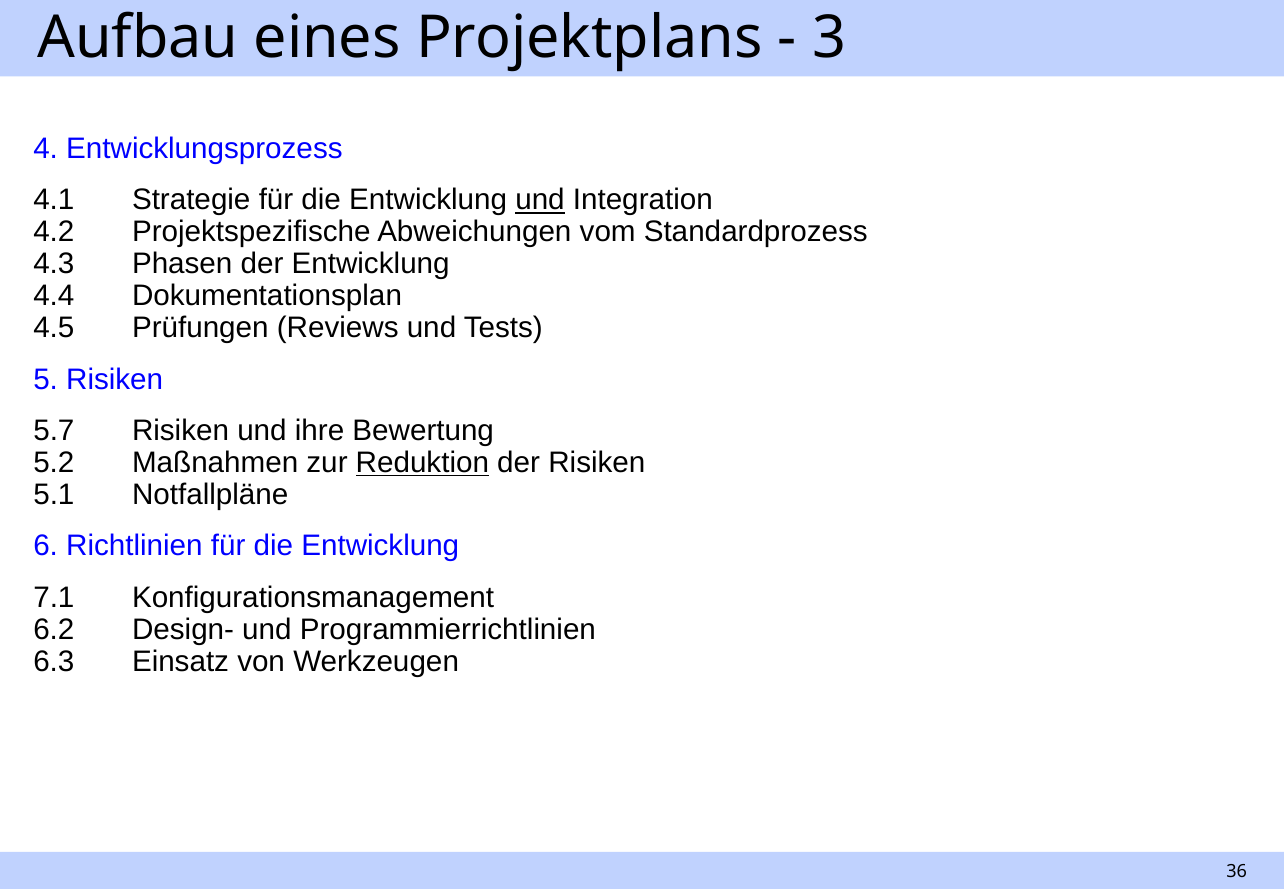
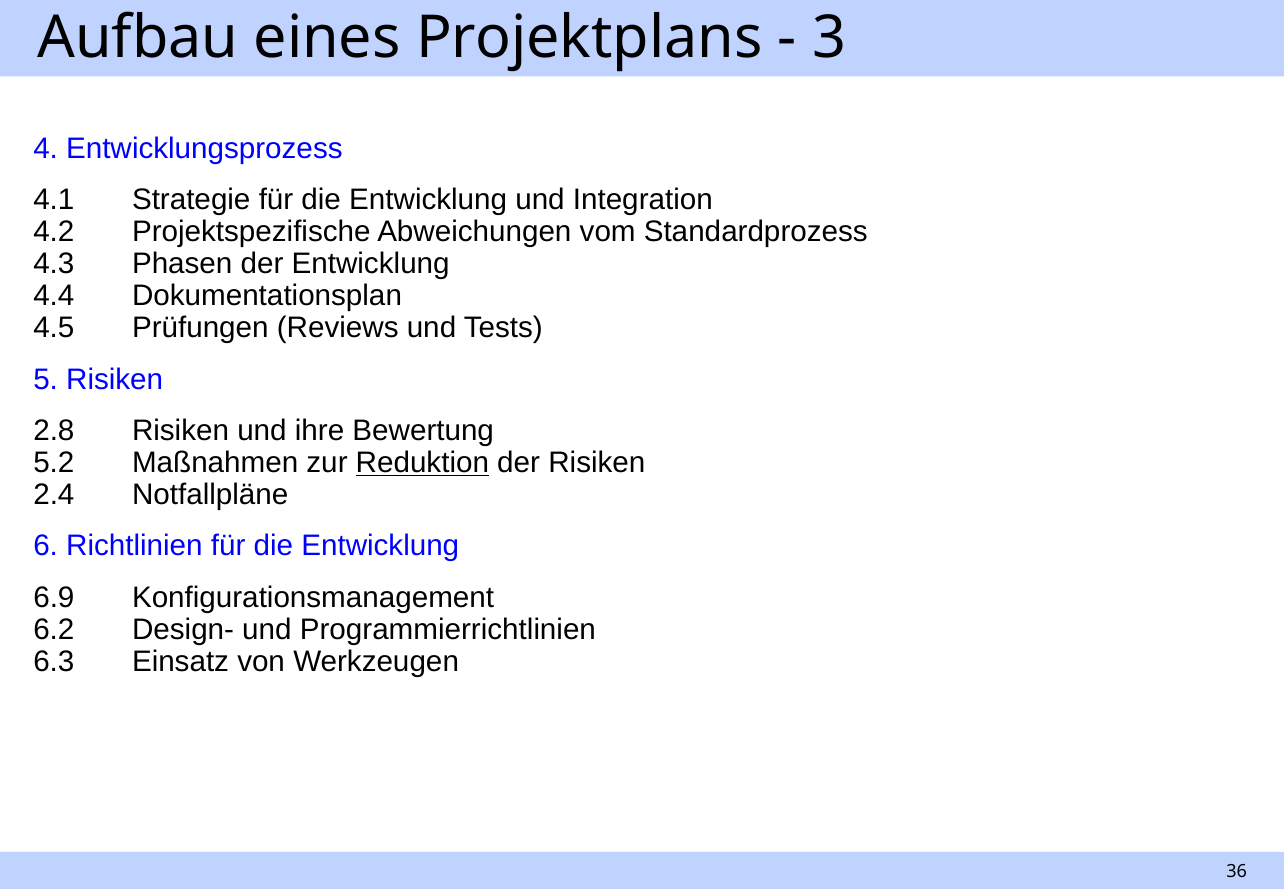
und underline: present -> none (540, 200)
5.7: 5.7 -> 2.8 (54, 431)
5.1: 5.1 -> 2.4 (54, 495)
7.1: 7.1 -> 6.9 (54, 597)
